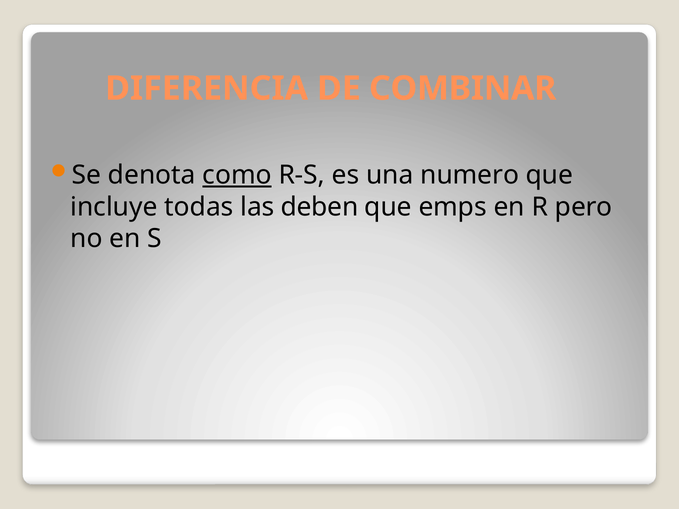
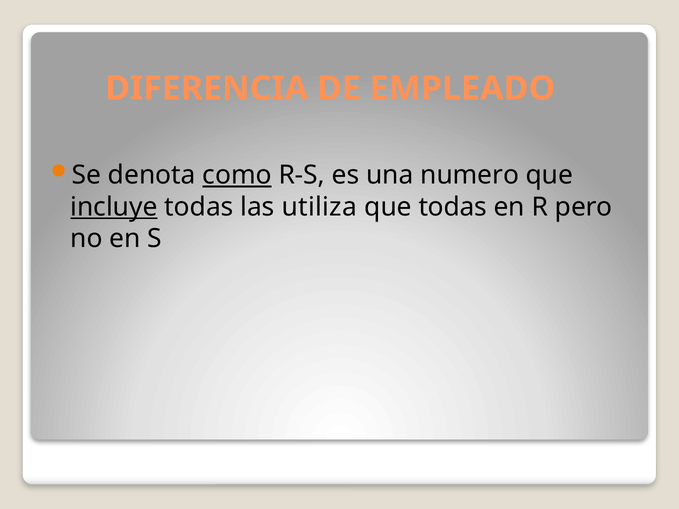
COMBINAR: COMBINAR -> EMPLEADO (462, 89)
incluye underline: none -> present (114, 207)
deben: deben -> utiliza (319, 207)
que emps: emps -> todas (453, 207)
